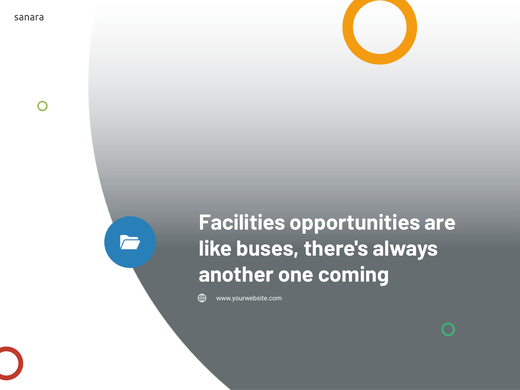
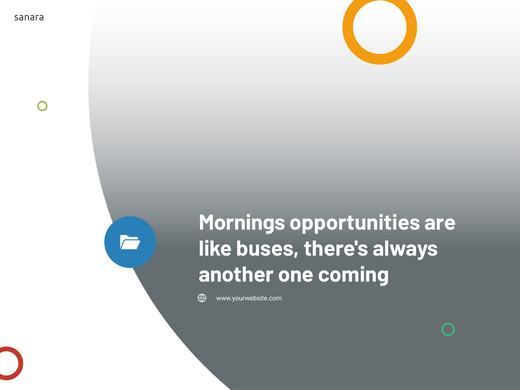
Facilities: Facilities -> Mornings (242, 223)
